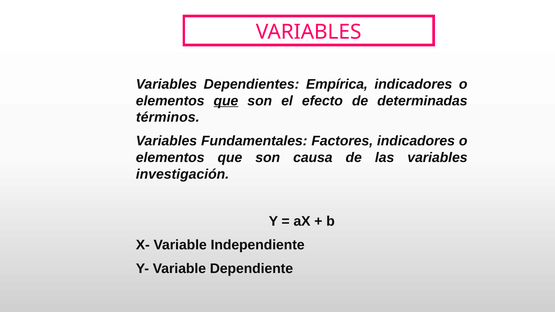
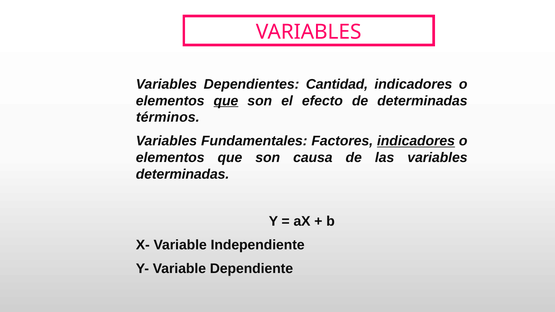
Empírica: Empírica -> Cantidad (337, 84)
indicadores underline: none -> present (416, 141)
investigación: investigación -> determinadas (183, 174)
